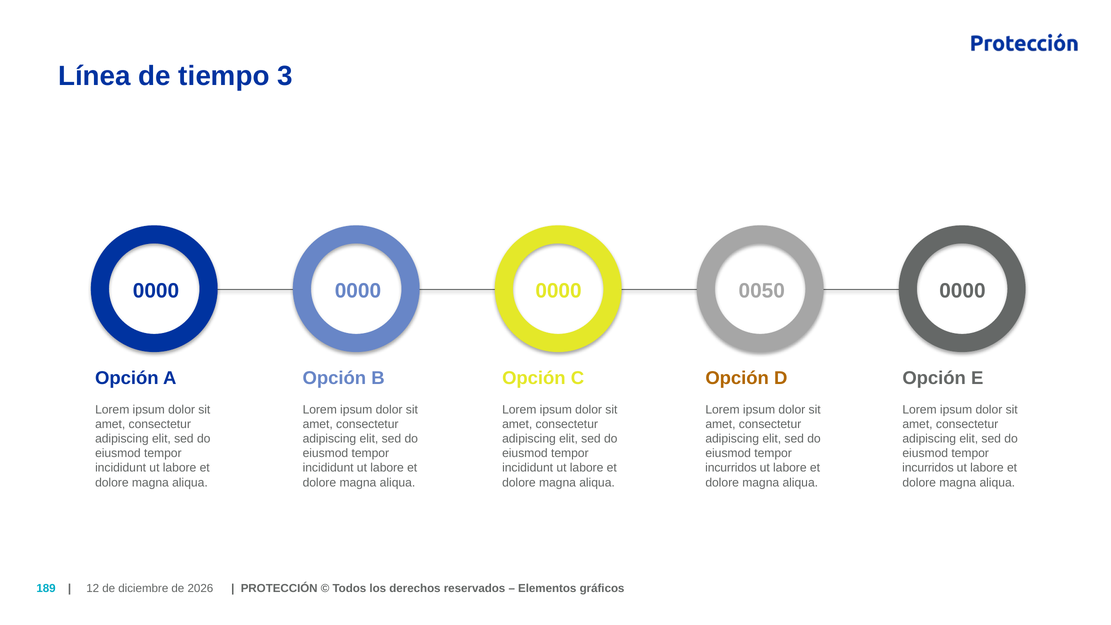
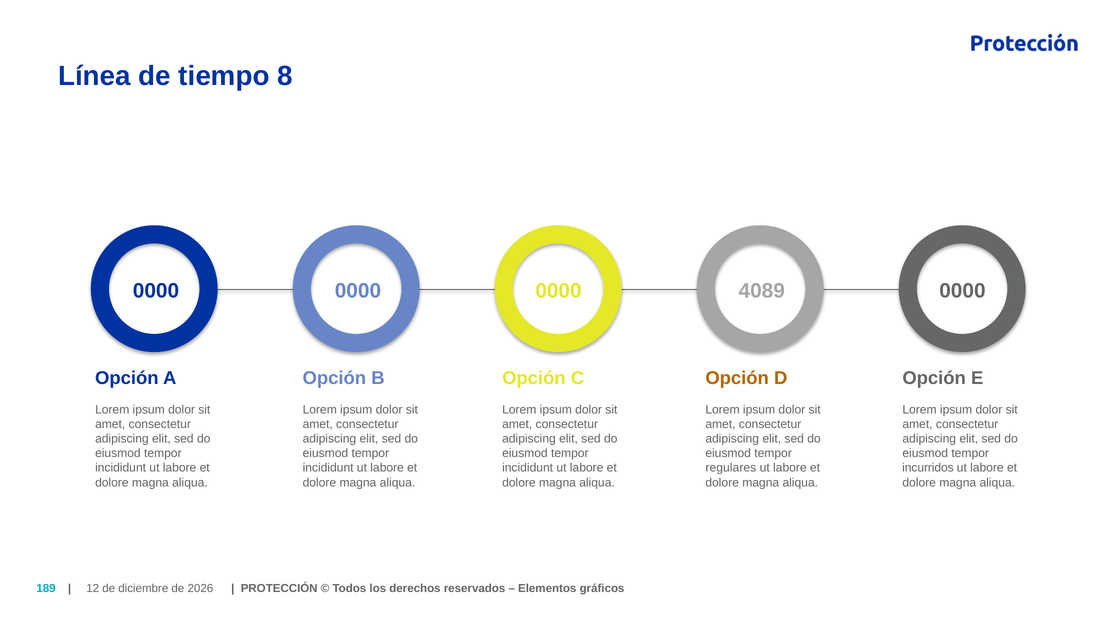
3: 3 -> 8 (285, 76)
0050: 0050 -> 4089 (762, 291)
incurridos: incurridos -> regulares (731, 468)
